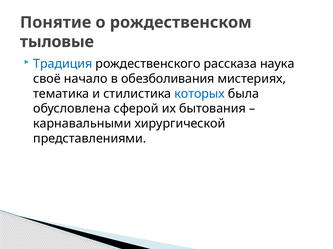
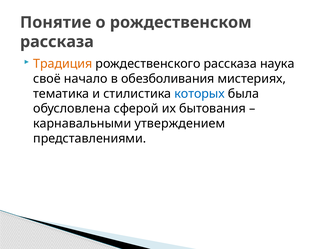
тыловые: тыловые -> рассказа (57, 42)
Традиция colour: blue -> orange (63, 64)
хирургической: хирургической -> утверждением (180, 124)
